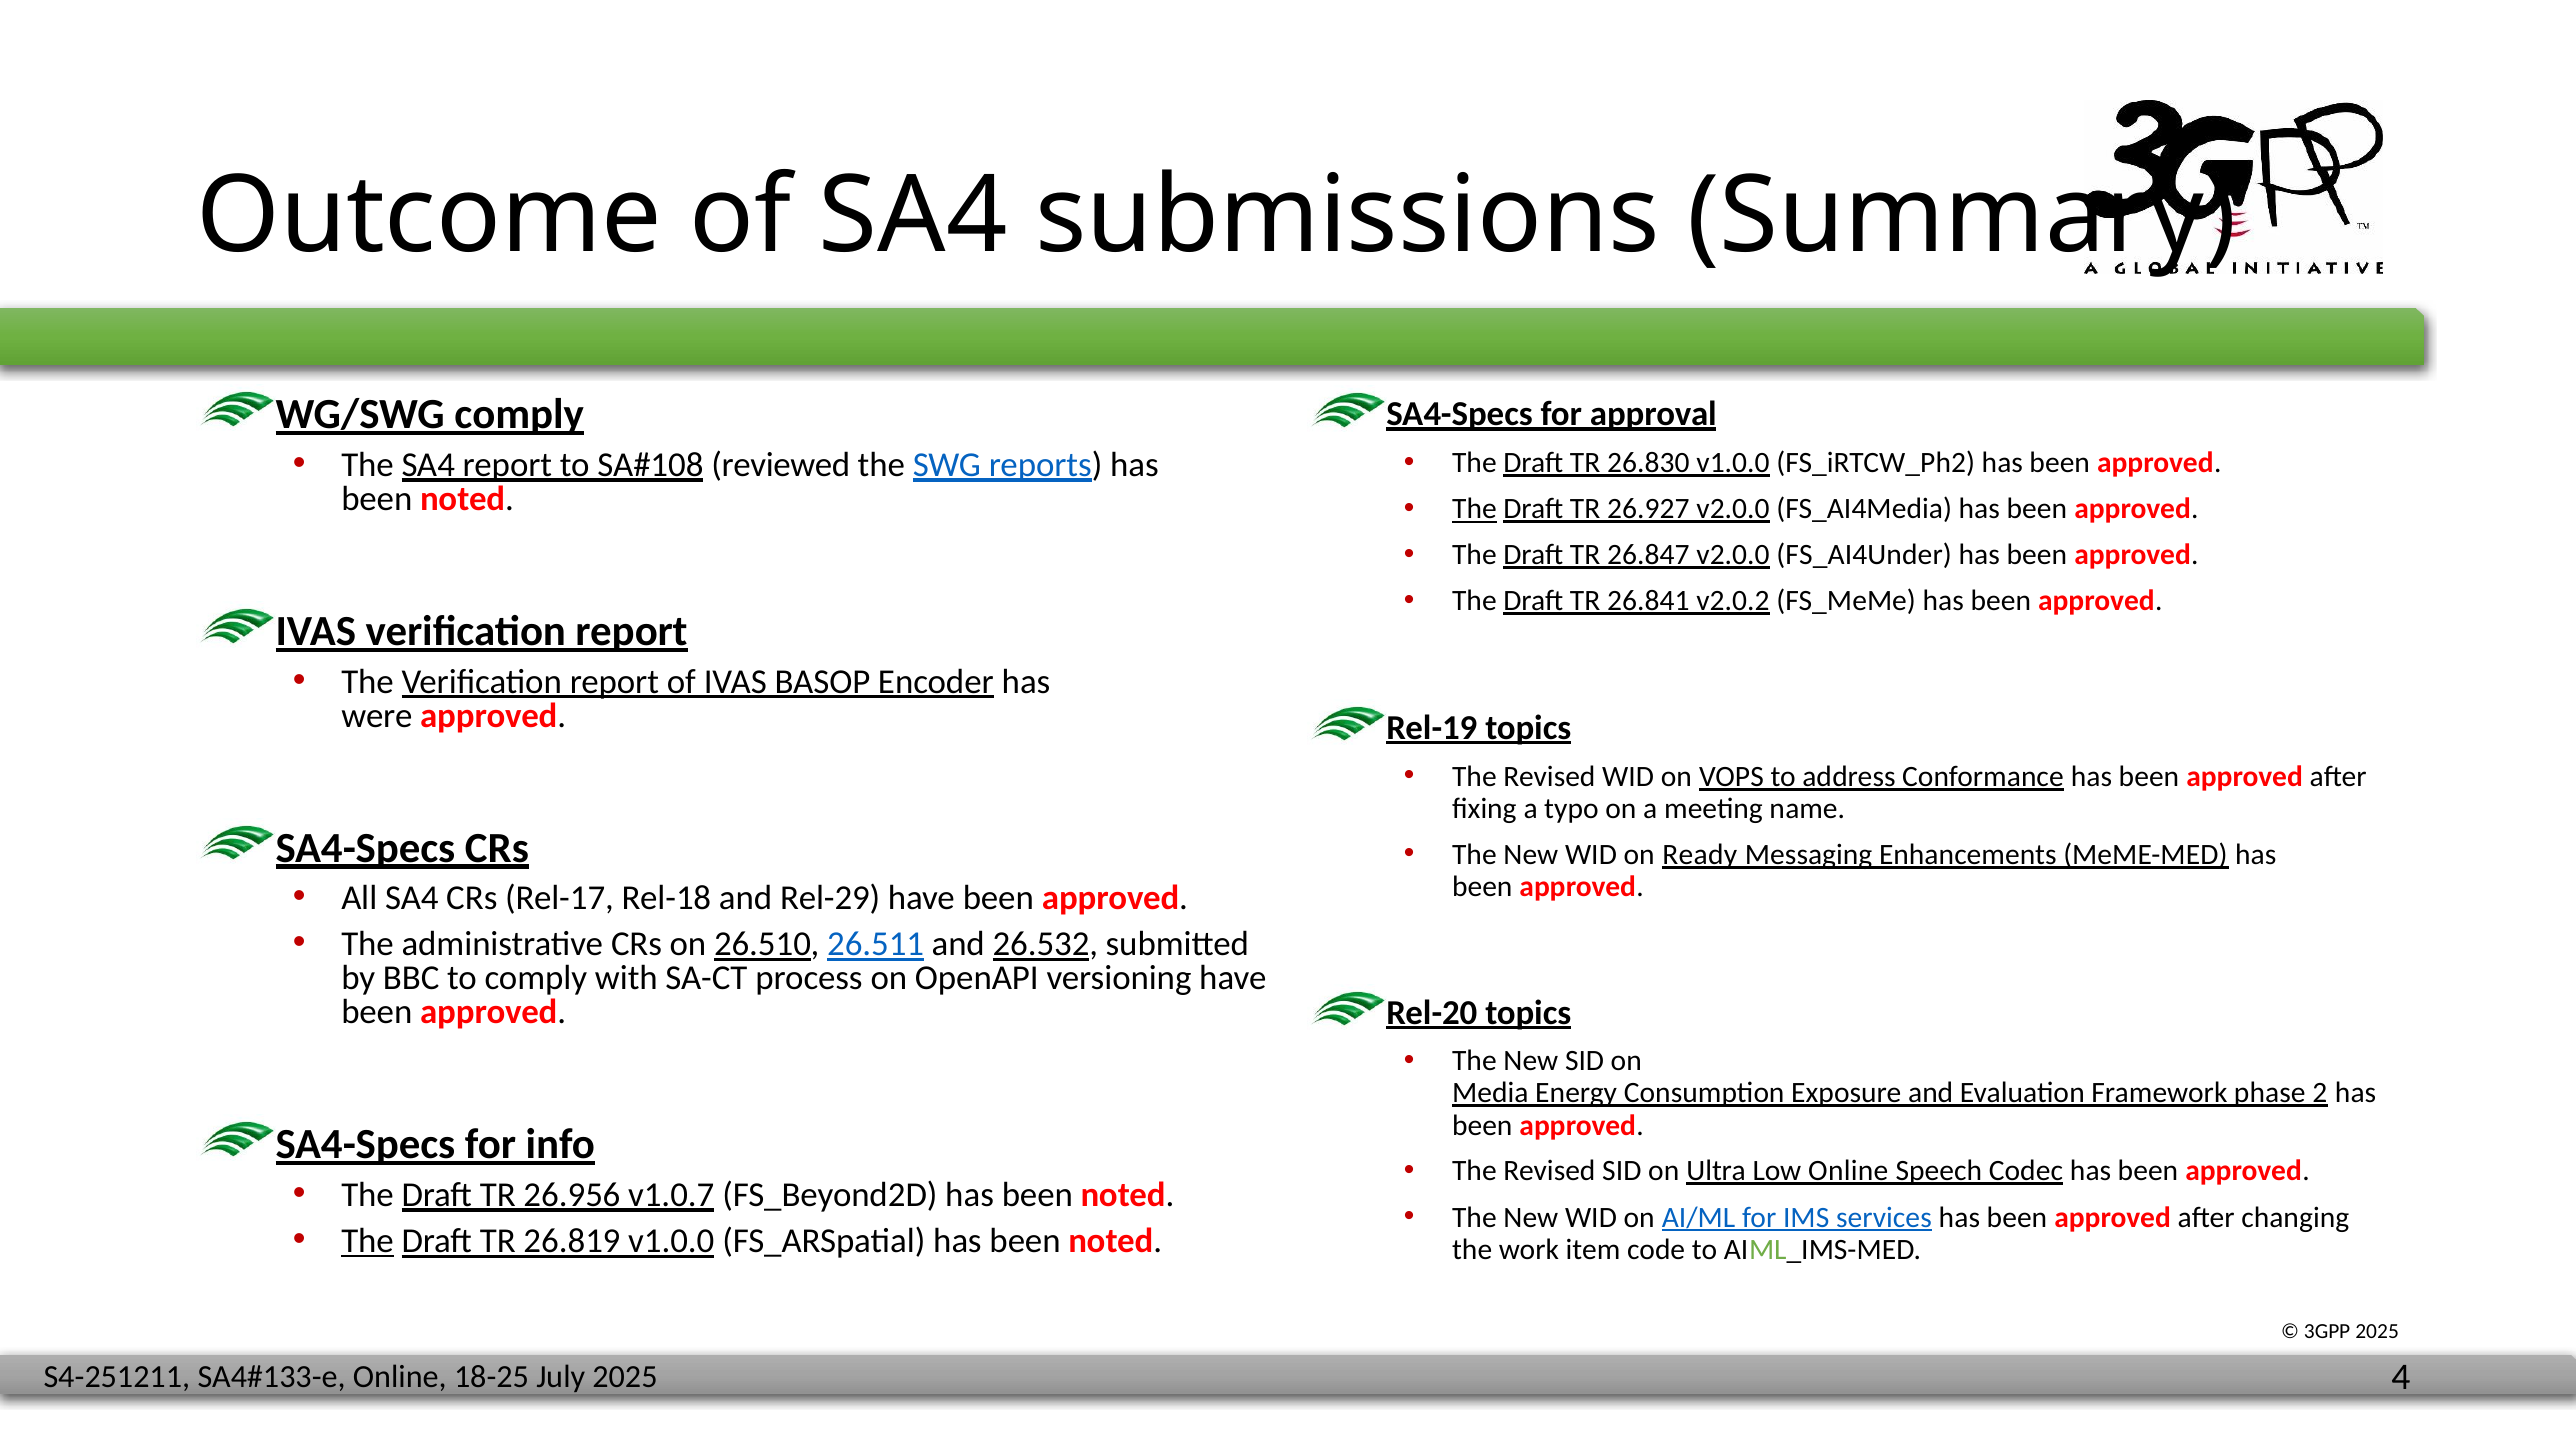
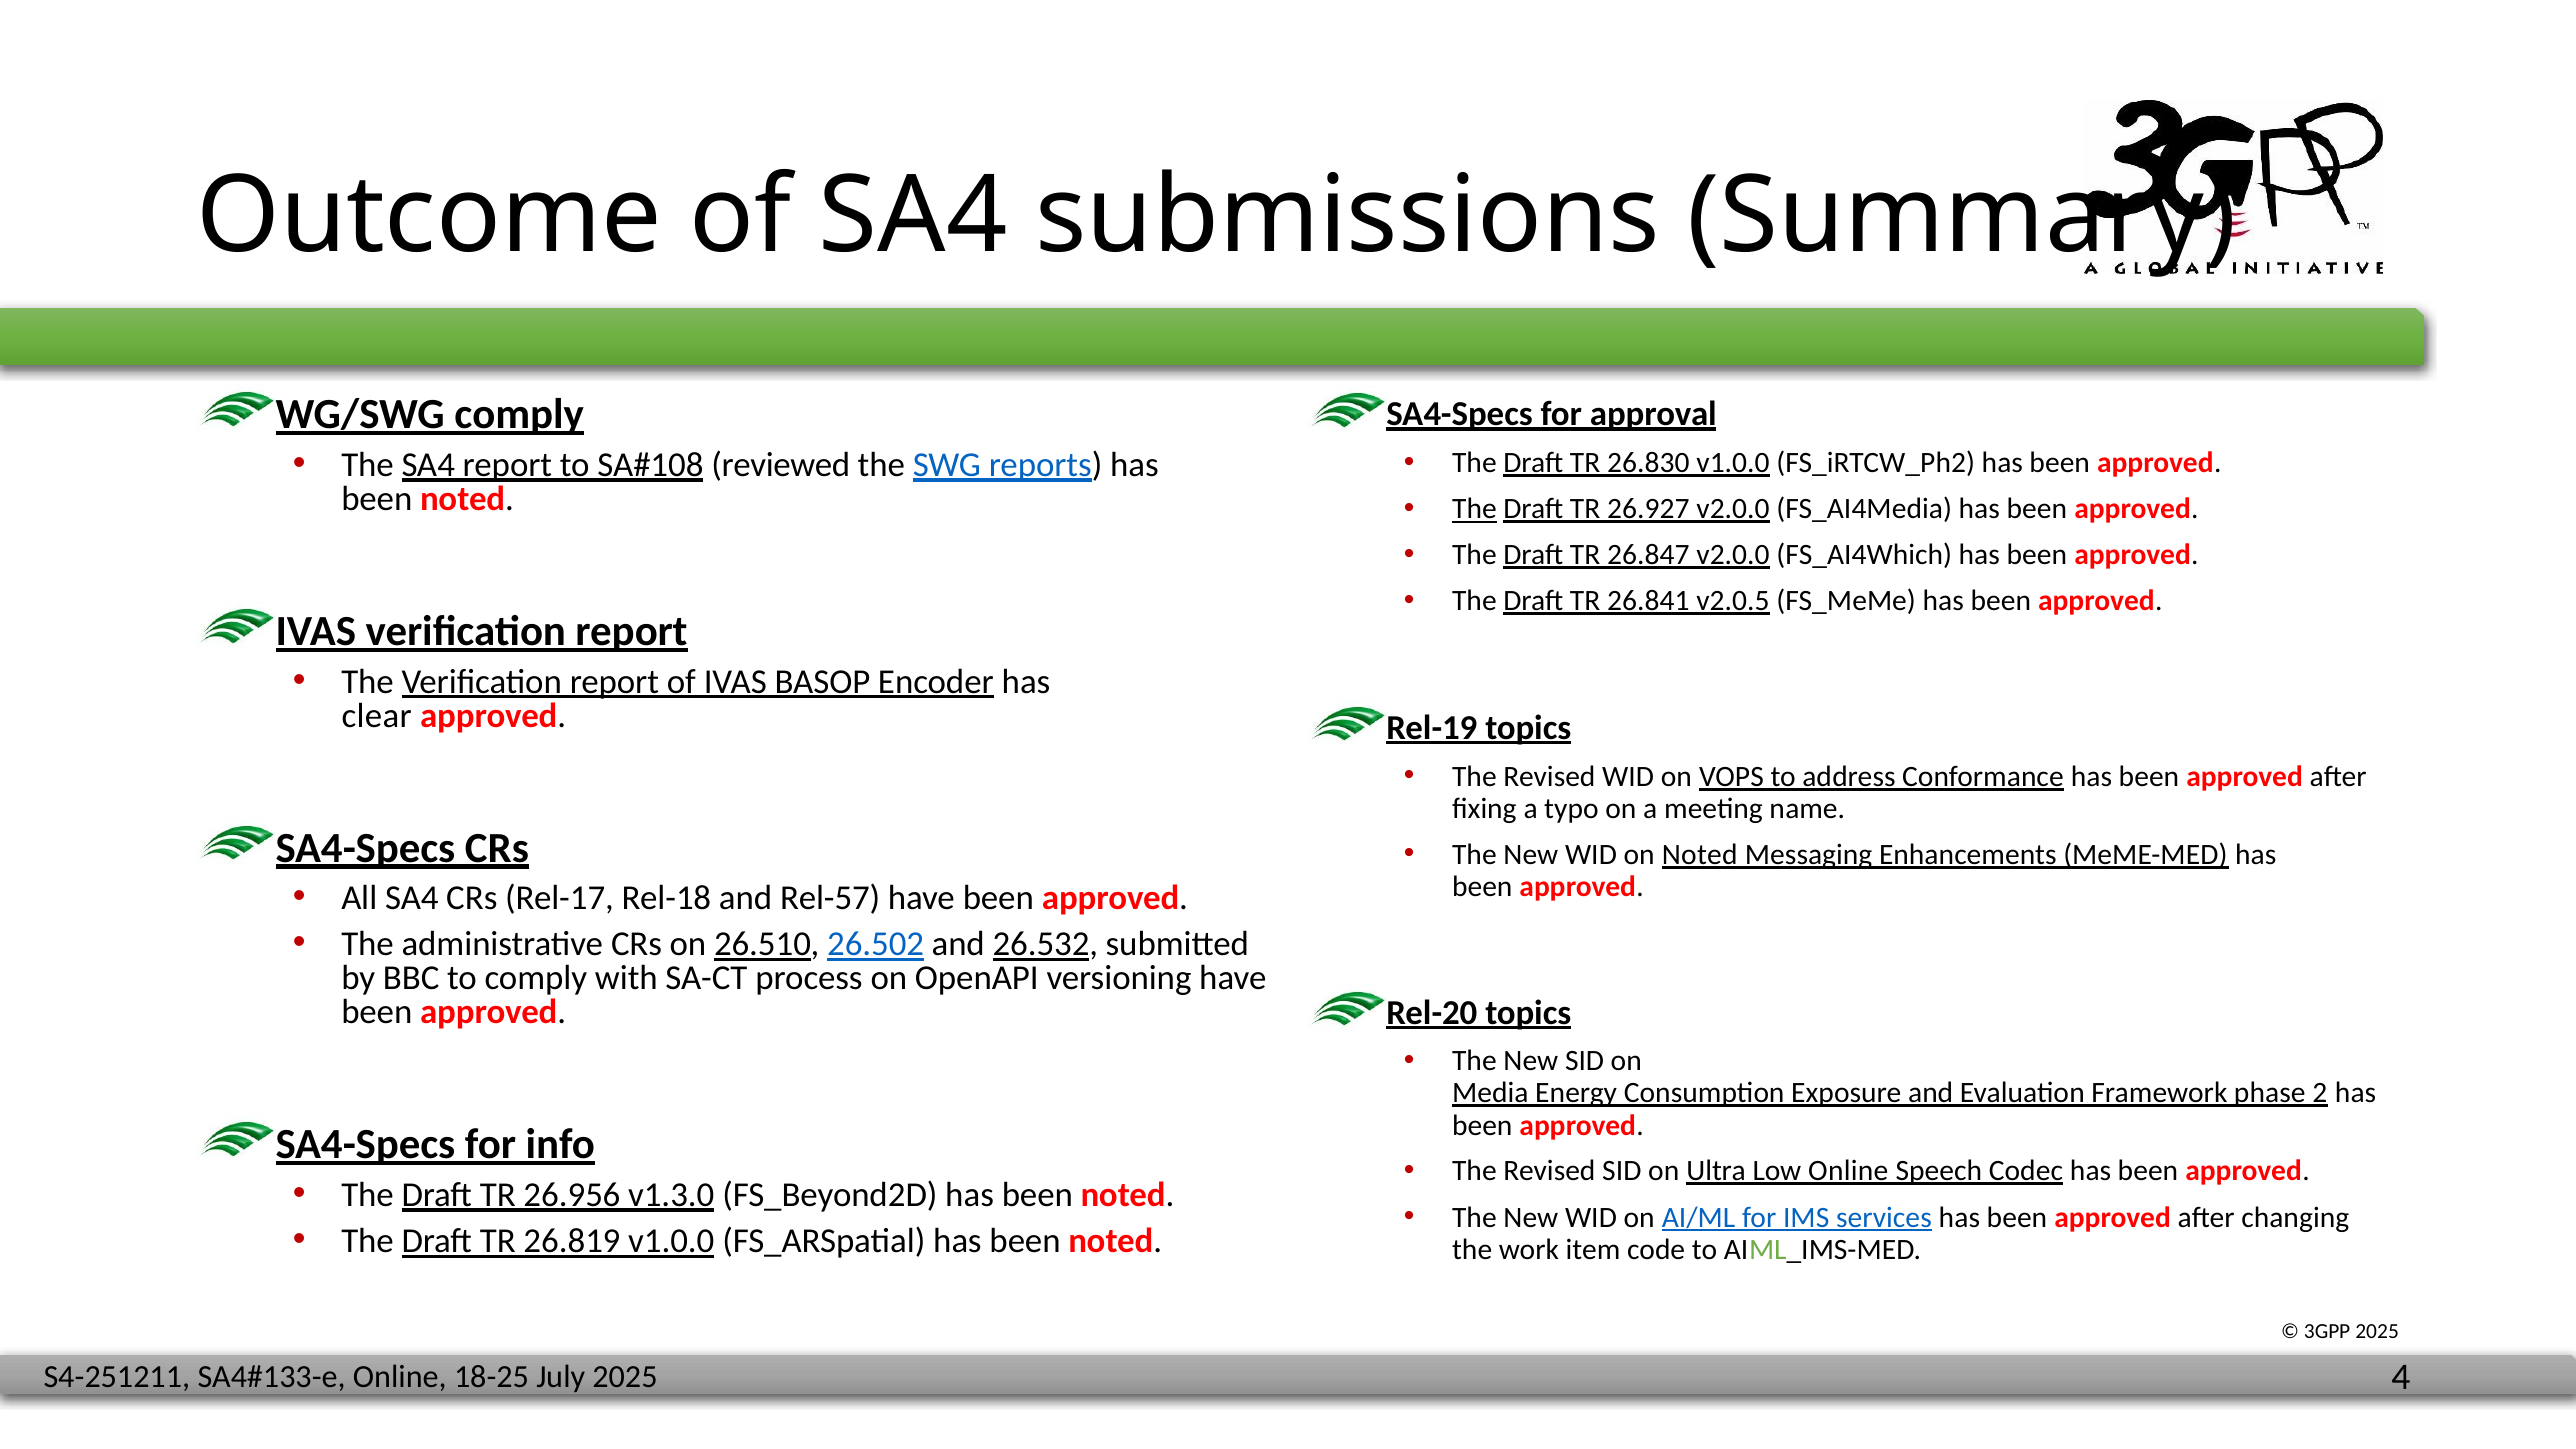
FS_AI4Under: FS_AI4Under -> FS_AI4Which (1864, 555)
v2.0.2: v2.0.2 -> v2.0.5 (1733, 601)
were: were -> clear (377, 716)
on Ready: Ready -> Noted (1700, 854)
Rel-29: Rel-29 -> Rel-57 (830, 898)
26.511: 26.511 -> 26.502 (876, 944)
v1.0.7: v1.0.7 -> v1.3.0 (671, 1195)
The underline: present -> none (368, 1241)
